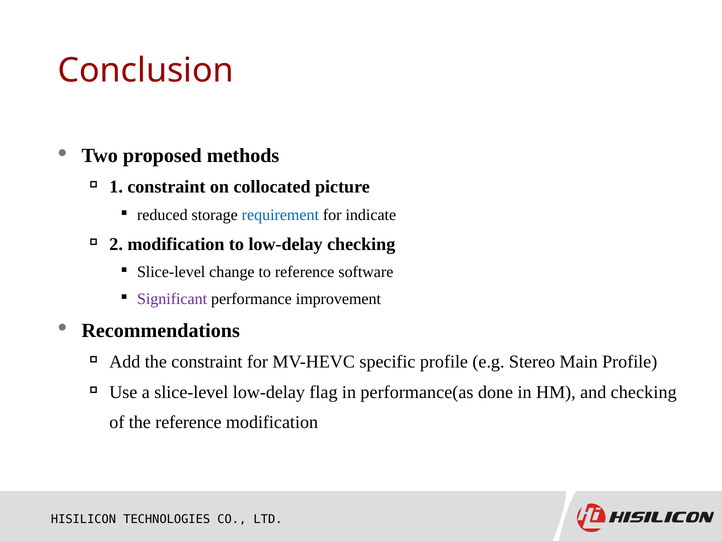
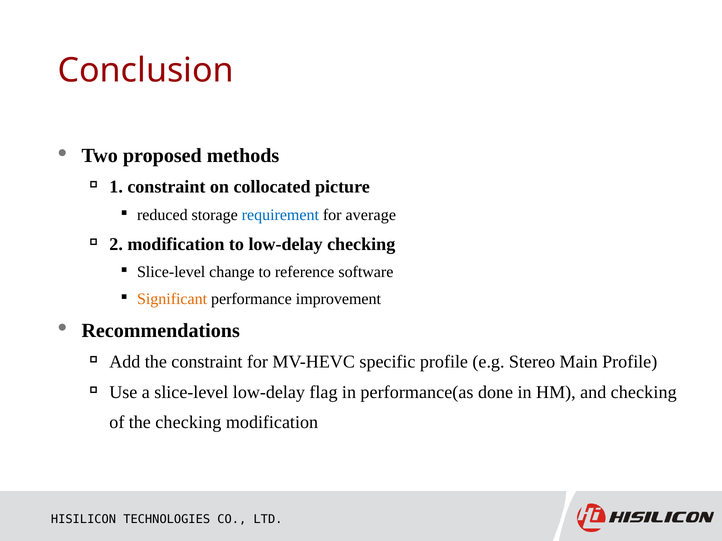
indicate: indicate -> average (371, 215)
Significant colour: purple -> orange (172, 299)
the reference: reference -> checking (188, 423)
